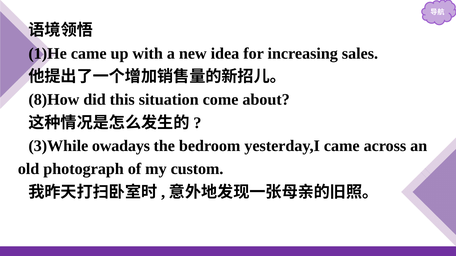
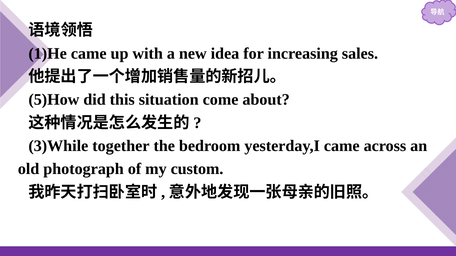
8)How: 8)How -> 5)How (54, 100)
owadays: owadays -> together (121, 146)
